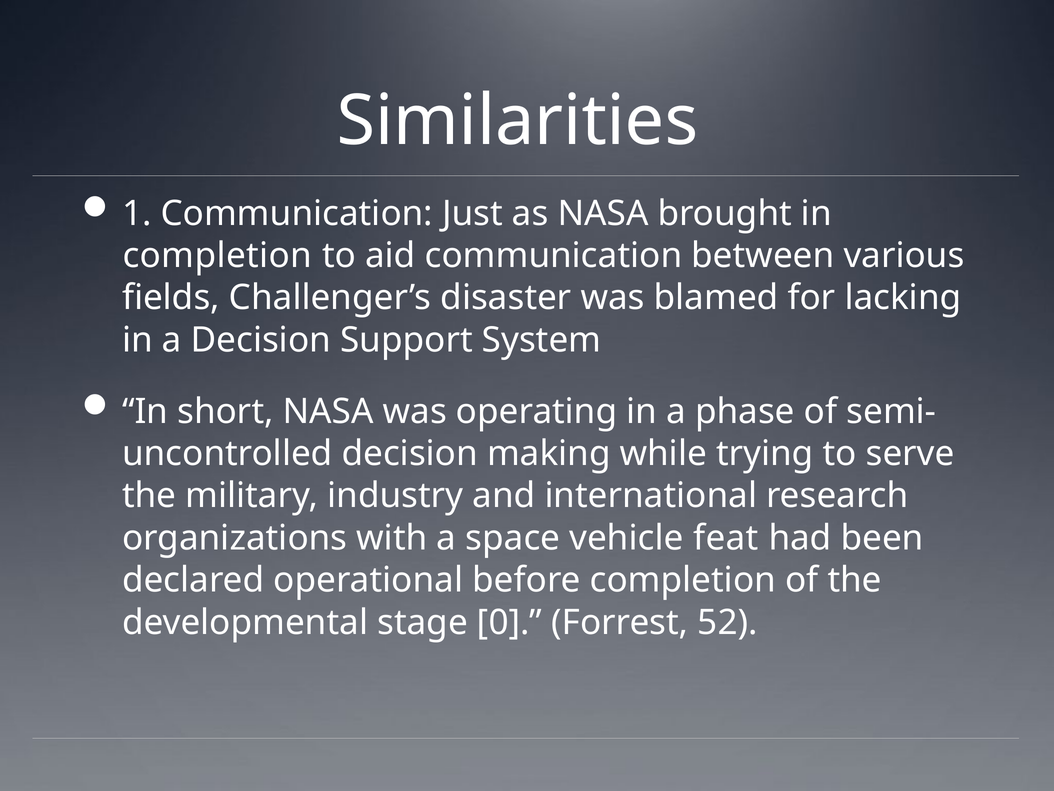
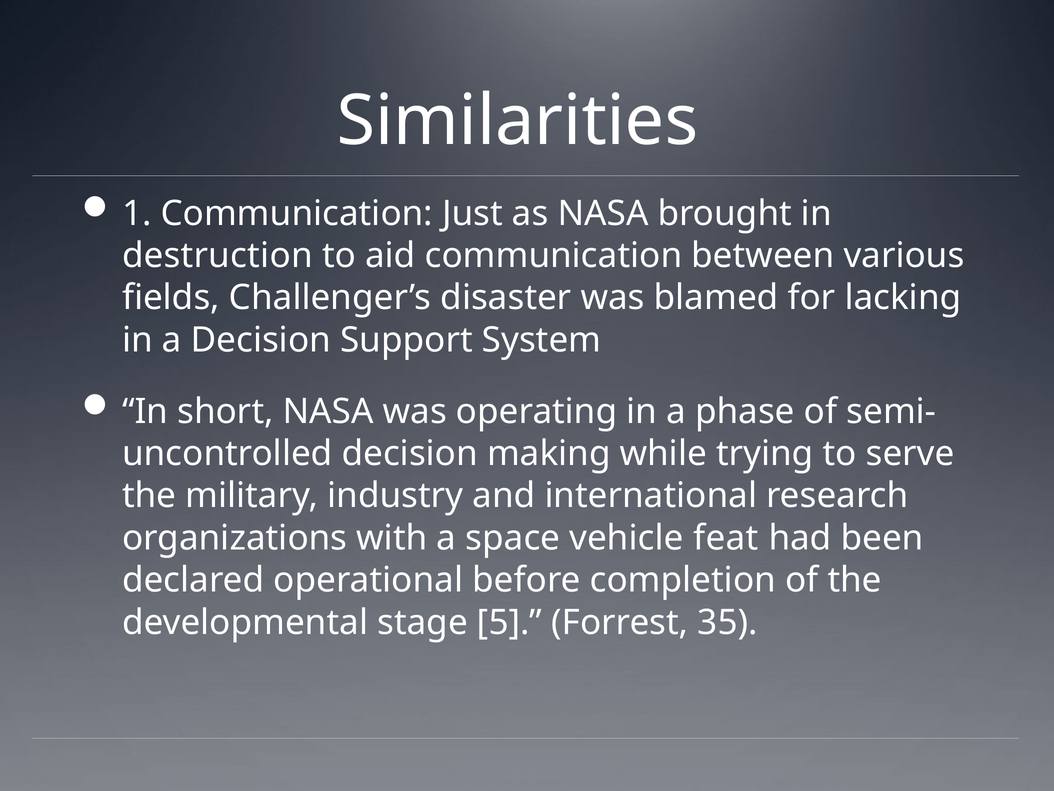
completion: completion -> destruction (217, 255)
0: 0 -> 5 (510, 622)
52: 52 -> 35 (728, 622)
